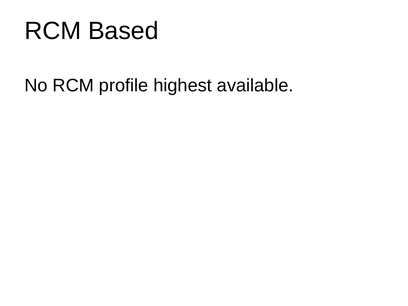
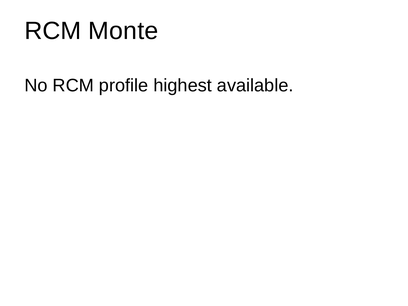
Based: Based -> Monte (123, 31)
